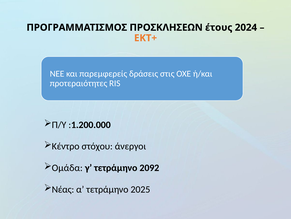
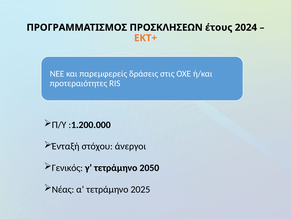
Κέντρο: Κέντρο -> Ένταξή (66, 146)
Ομάδα: Ομάδα -> Γενικός (67, 167)
2092: 2092 -> 2050 (149, 167)
